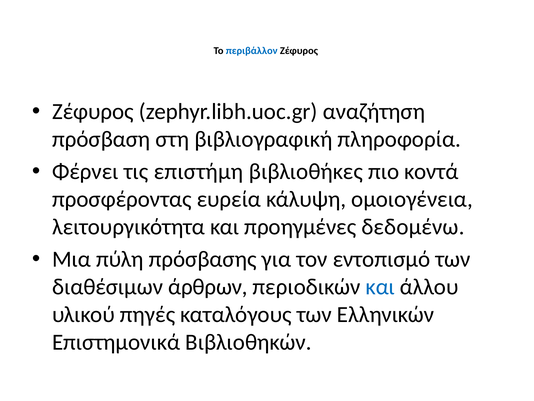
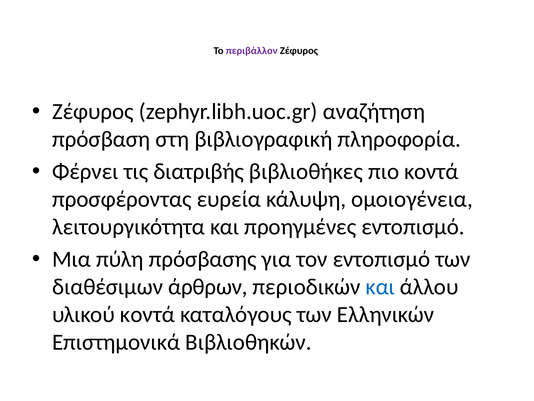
περιβάλλον colour: blue -> purple (252, 51)
επιστήμη: επιστήμη -> διατριβής (199, 171)
προηγμένες δεδομένω: δεδομένω -> εντοπισμό (413, 227)
υλικού πηγές: πηγές -> κοντά (148, 314)
